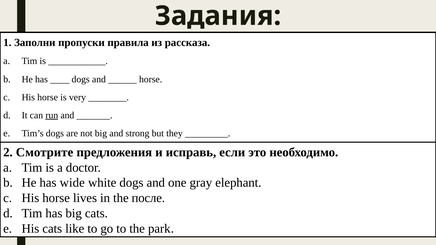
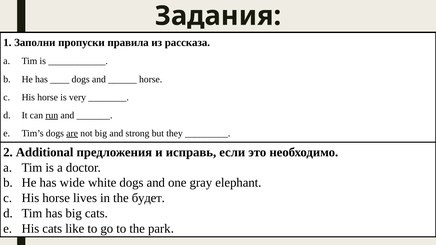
are underline: none -> present (72, 133)
Смотрите: Смотрите -> Additional (45, 152)
после: после -> будет (148, 198)
